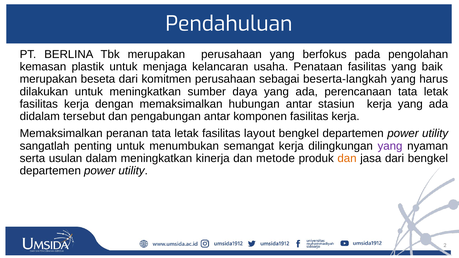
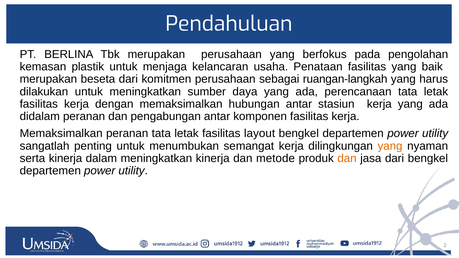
beserta-langkah: beserta-langkah -> ruangan-langkah (345, 79)
didalam tersebut: tersebut -> peranan (84, 116)
yang colour: purple -> orange (390, 146)
serta usulan: usulan -> kinerja (66, 158)
